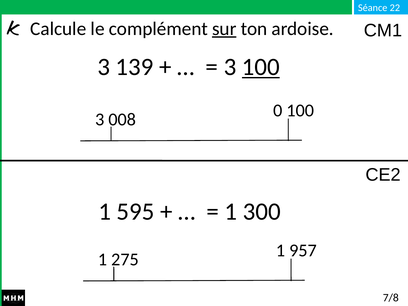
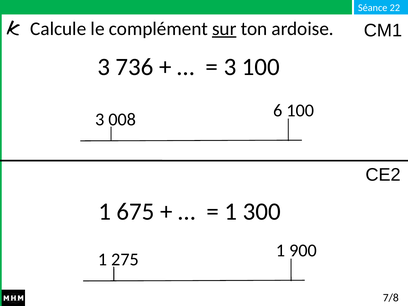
139: 139 -> 736 (134, 67)
100 underline: present -> none (261, 67)
0: 0 -> 6 (278, 111)
595: 595 -> 675 (135, 211)
957: 957 -> 900 (303, 251)
